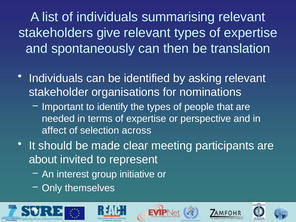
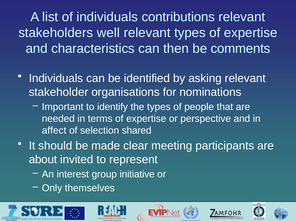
summarising: summarising -> contributions (178, 17)
give: give -> well (108, 33)
spontaneously: spontaneously -> characteristics (93, 49)
translation: translation -> comments (240, 49)
across: across -> shared (137, 130)
